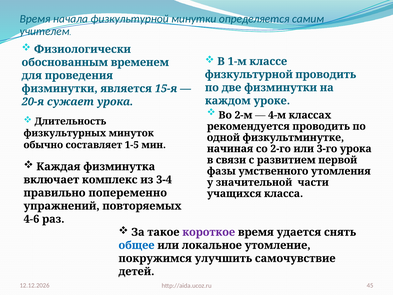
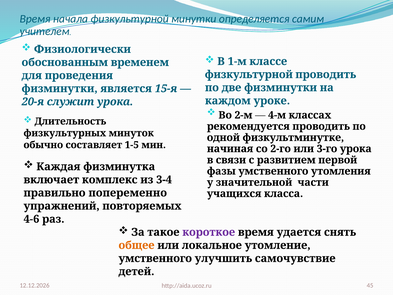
сужает: сужает -> служит (70, 102)
общее colour: blue -> orange (137, 245)
покружимся: покружимся -> умственного (155, 258)
